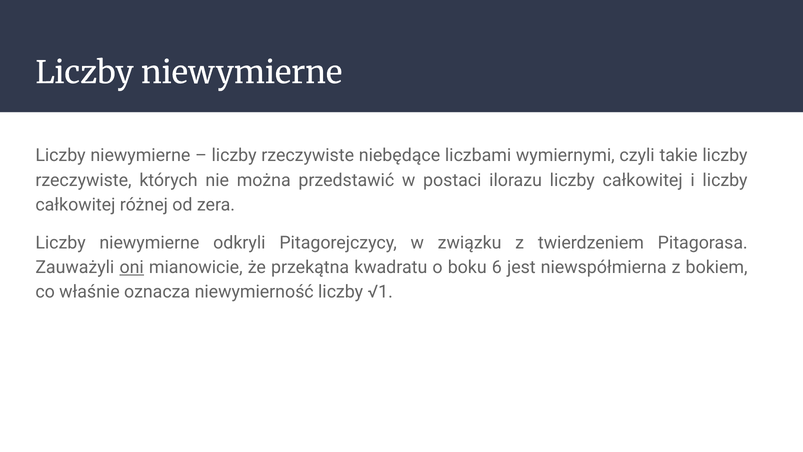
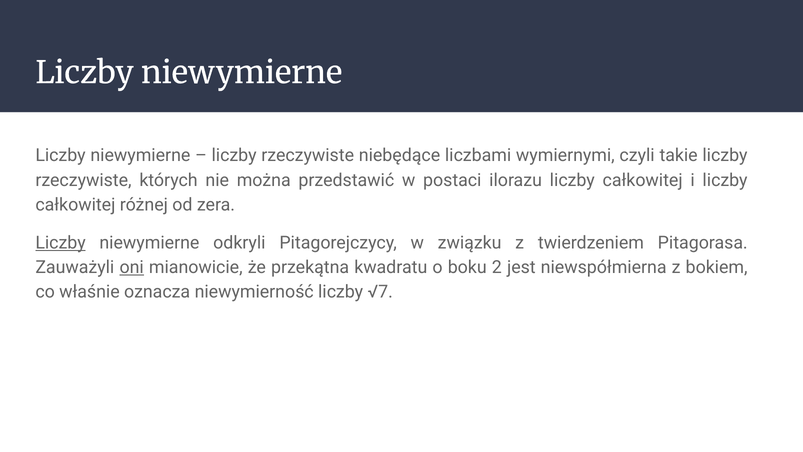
Liczby underline: none -> present (61, 243)
6: 6 -> 2 (497, 267)
√1: √1 -> √7 (380, 292)
